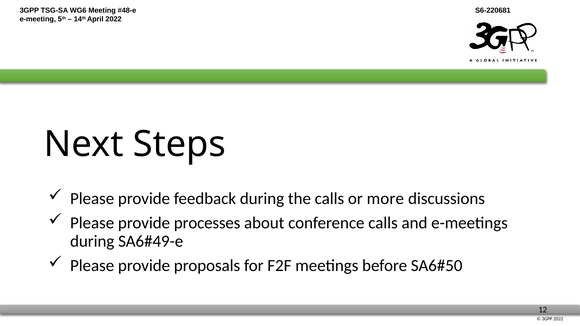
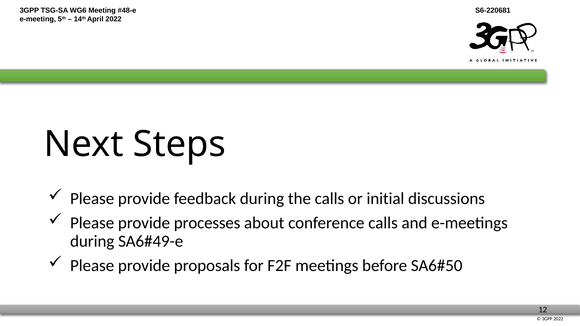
more: more -> initial (385, 199)
